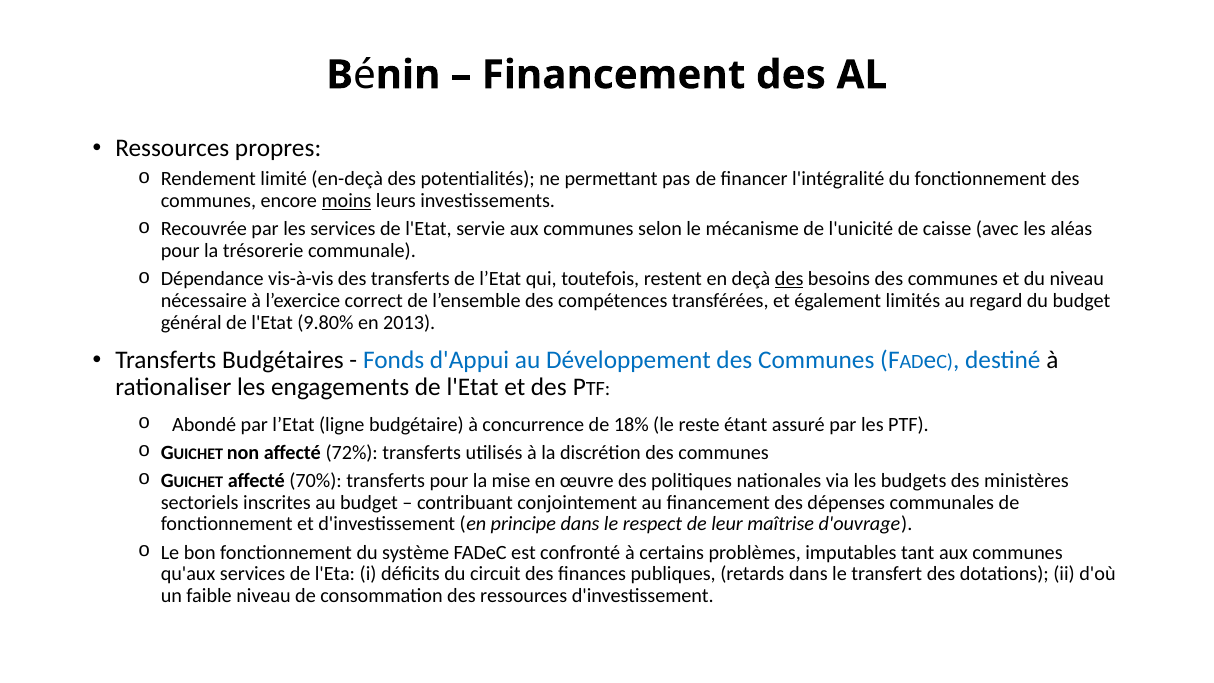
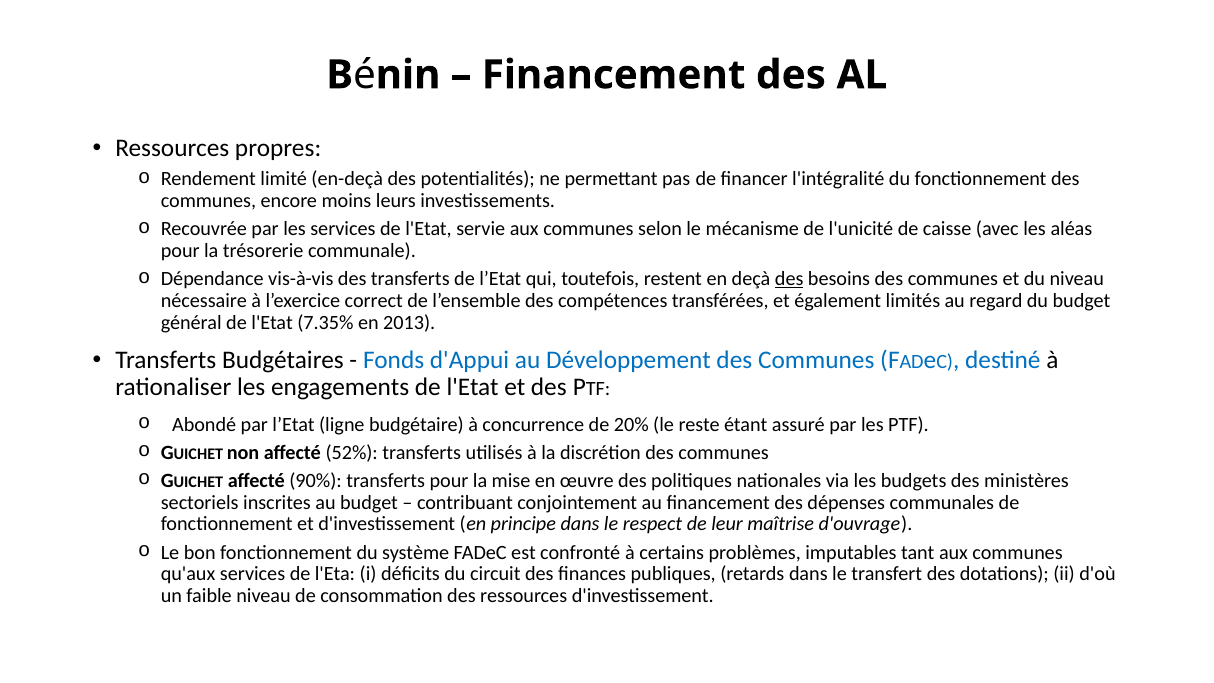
moins underline: present -> none (347, 201)
9.80%: 9.80% -> 7.35% (325, 323)
18%: 18% -> 20% (631, 424)
72%: 72% -> 52% (352, 452)
70%: 70% -> 90% (316, 481)
